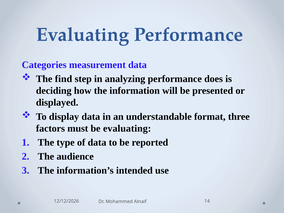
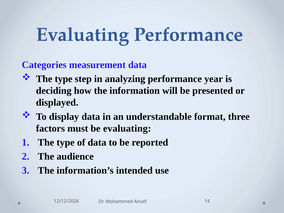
find: find -> type (64, 79)
does: does -> year (214, 79)
